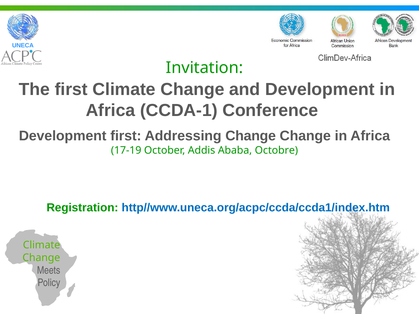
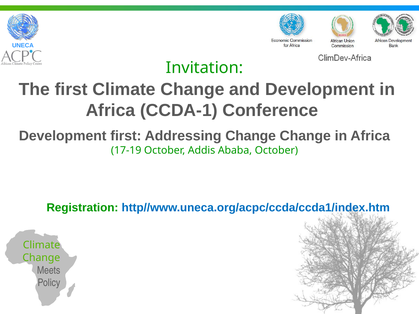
Ababa Octobre: Octobre -> October (276, 151)
